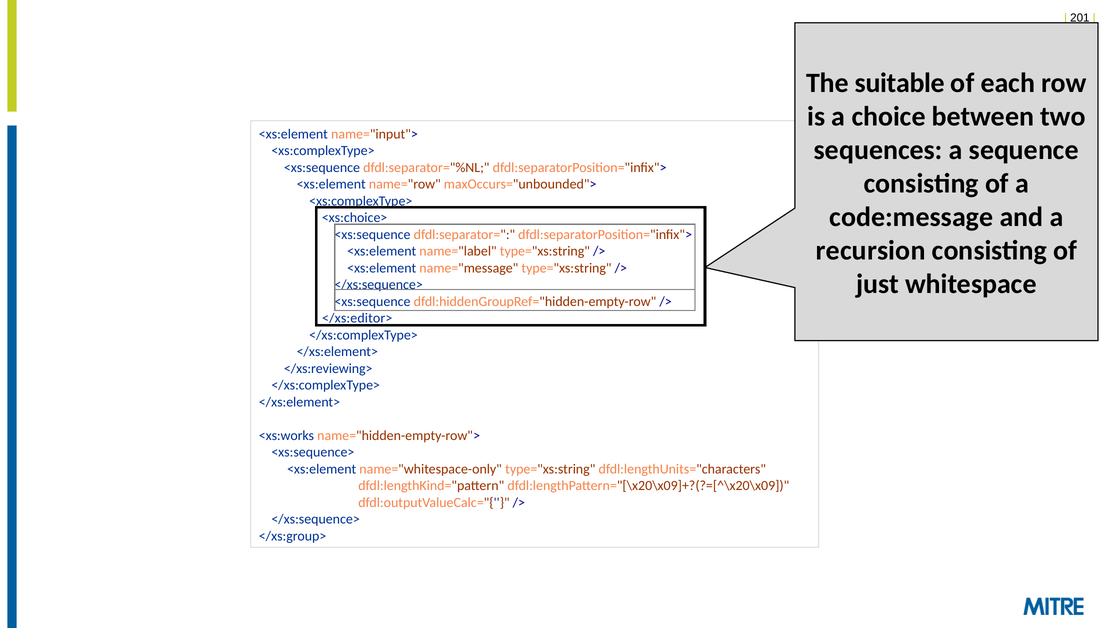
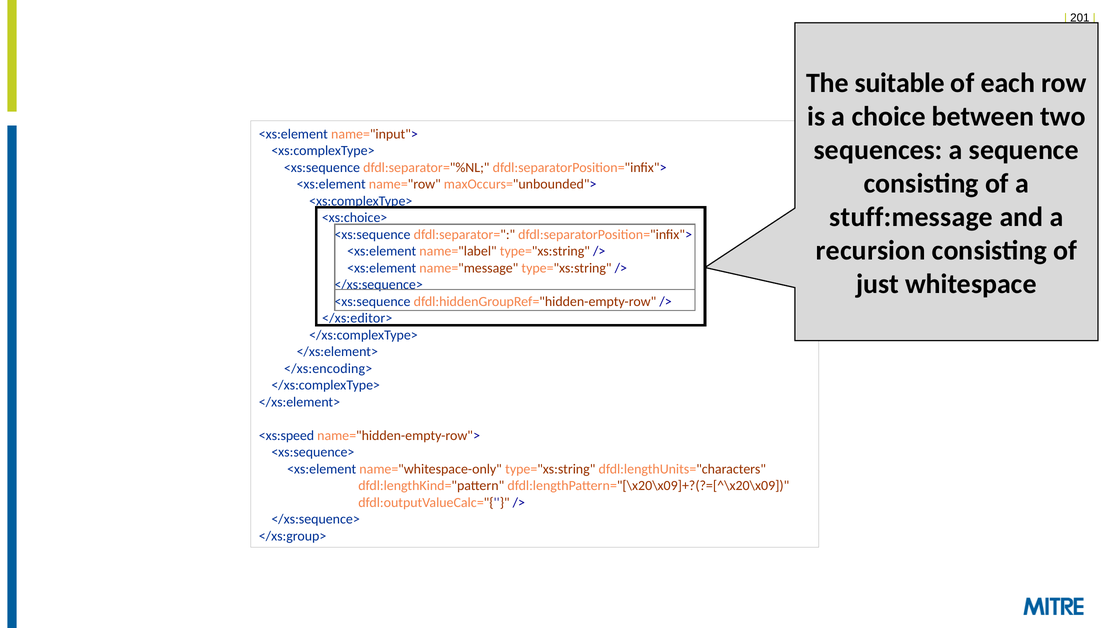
code:message: code:message -> stuff:message (911, 217)
</xs:reviewing>: </xs:reviewing> -> </xs:encoding> (328, 368)
<xs:works: <xs:works -> <xs:speed (286, 435)
